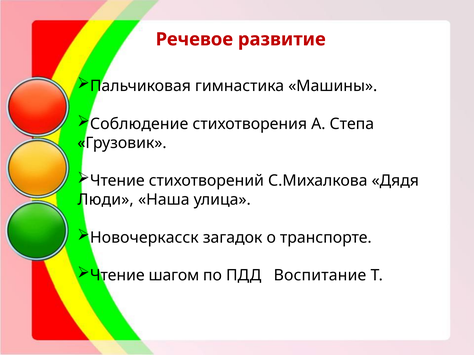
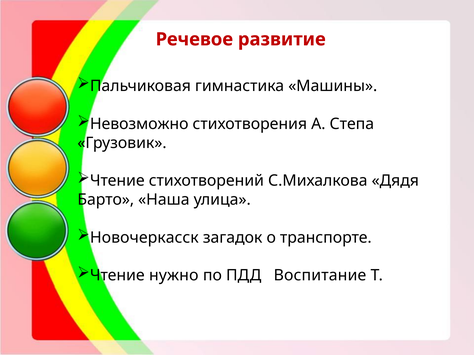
Соблюдение: Соблюдение -> Невозможно (139, 124)
Люди: Люди -> Барто (106, 200)
шагом: шагом -> нужно (174, 276)
